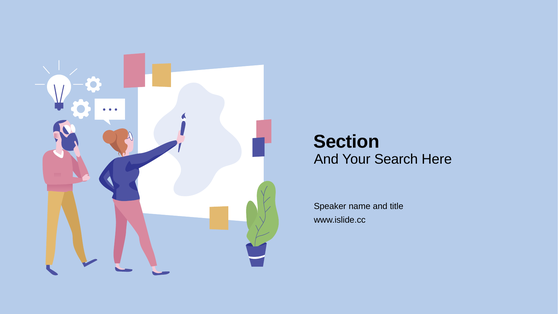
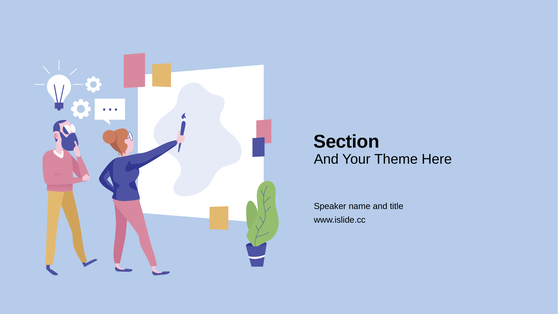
Search: Search -> Theme (396, 159)
